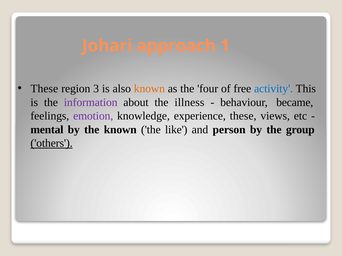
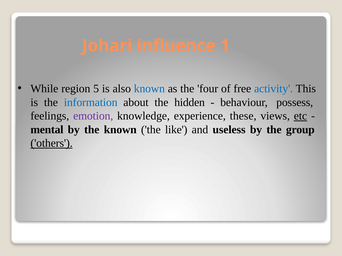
approach: approach -> influence (176, 46)
These: These -> While (44, 89)
3: 3 -> 5 (96, 89)
known colour: orange -> blue (149, 89)
information colour: purple -> blue (91, 102)
illness: illness -> hidden (190, 102)
became: became -> possess (295, 102)
etc underline: none -> present (300, 116)
person: person -> useless (229, 130)
